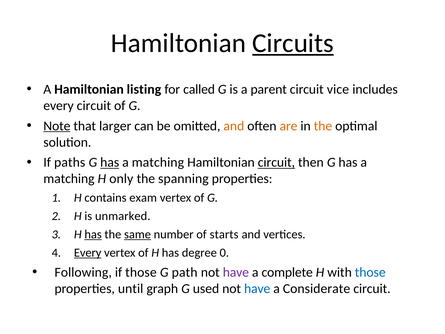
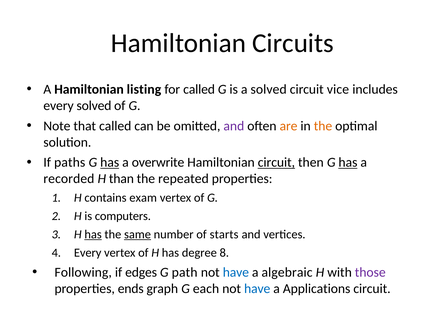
Circuits underline: present -> none (293, 43)
a parent: parent -> solved (269, 89)
every circuit: circuit -> solved (94, 106)
Note underline: present -> none (57, 126)
that larger: larger -> called (115, 126)
and colour: orange -> purple (234, 126)
matching: matching -> overwrite (158, 162)
has underline: none -> present (348, 162)
matching: matching -> recorded (69, 179)
only: only -> than (121, 179)
spanning: spanning -> repeated (183, 179)
unmarked: unmarked -> computers (123, 216)
Every underline: present -> none (88, 253)
0: 0 -> 8 (224, 253)
if those: those -> edges (141, 272)
have colour: purple -> blue (236, 272)
complete: complete -> algebraic (287, 272)
those colour: blue -> purple (370, 272)
until: until -> ends (131, 288)
used: used -> each (206, 288)
Considerate: Considerate -> Applications (317, 288)
